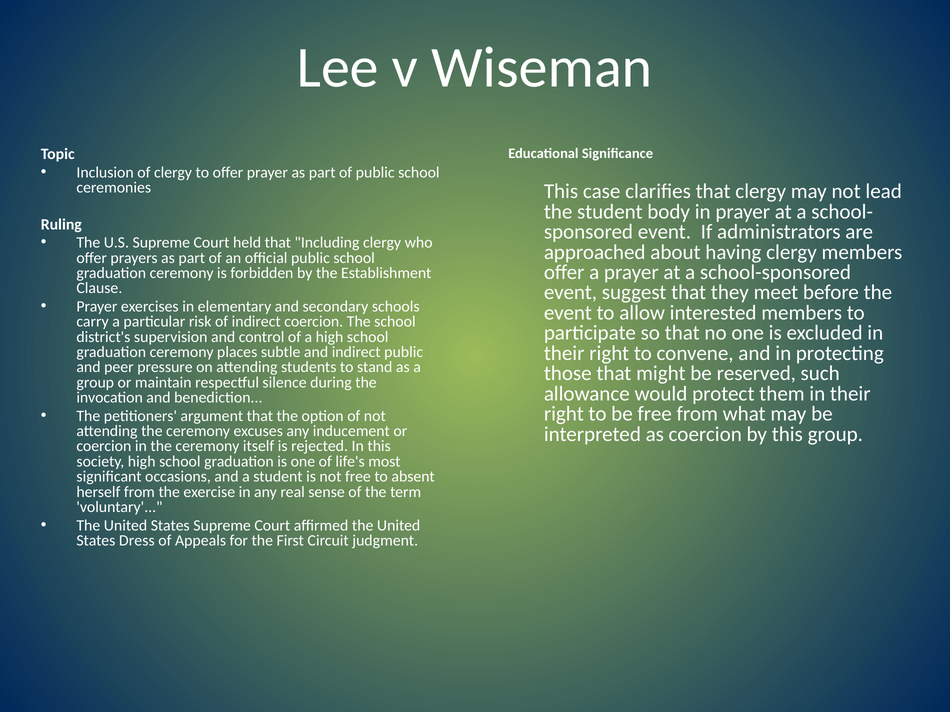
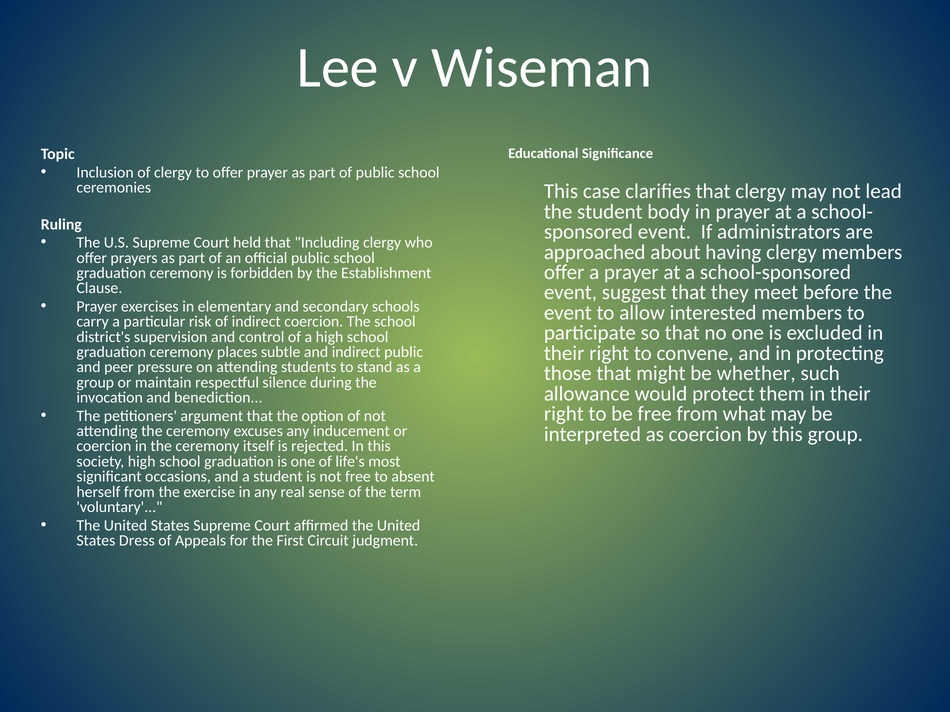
reserved: reserved -> whether (756, 374)
